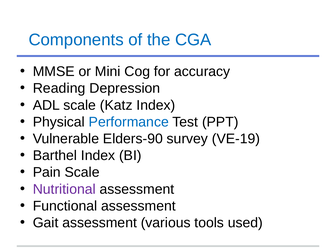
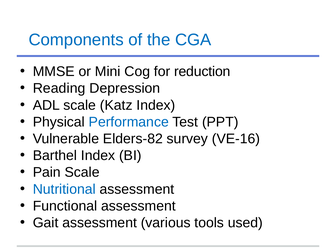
accuracy: accuracy -> reduction (202, 72)
Elders-90: Elders-90 -> Elders-82 (133, 139)
VE-19: VE-19 -> VE-16 (236, 139)
Nutritional colour: purple -> blue (64, 189)
